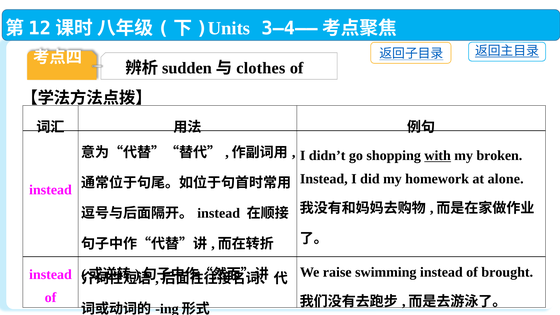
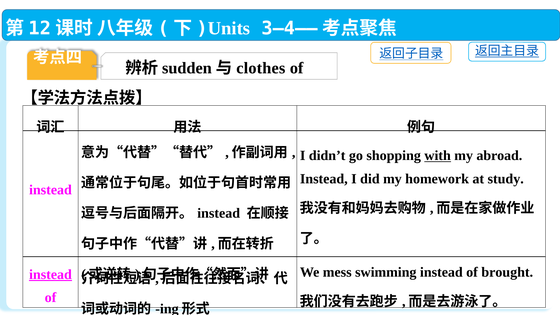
broken: broken -> abroad (499, 156)
alone: alone -> study (506, 179)
raise: raise -> mess (337, 272)
instead underline: none -> present (50, 274)
